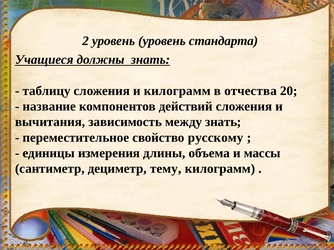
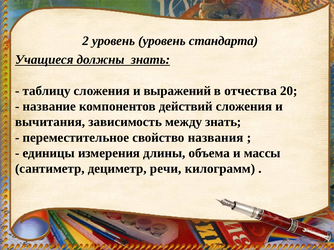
и килограмм: килограмм -> выражений (177, 91)
русскому: русскому -> названия (216, 138)
тему: тему -> речи (166, 169)
